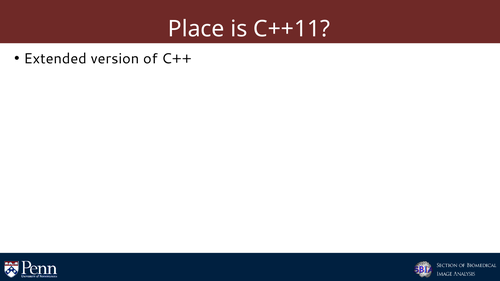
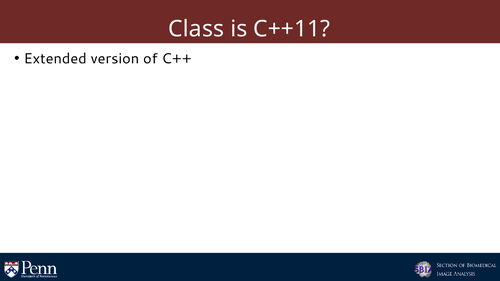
Place: Place -> Class (196, 29)
